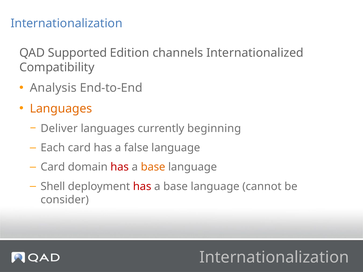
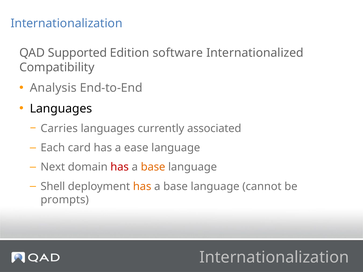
channels: channels -> software (178, 53)
Languages colour: orange -> black (61, 109)
Deliver: Deliver -> Carries (59, 129)
beginning: beginning -> associated (214, 129)
false: false -> ease (136, 148)
Card: Card -> Next (53, 167)
has colour: red -> orange (142, 187)
consider: consider -> prompts (65, 200)
